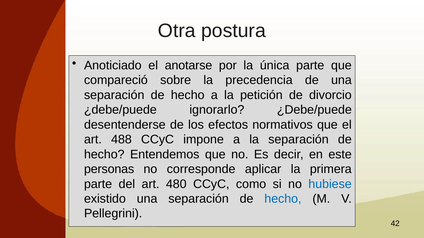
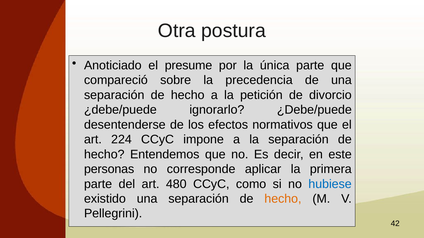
anotarse: anotarse -> presume (188, 66)
488: 488 -> 224 (121, 140)
hecho colour: blue -> orange (283, 199)
